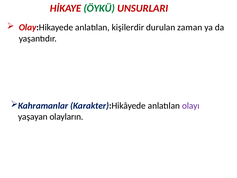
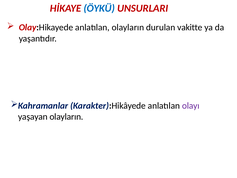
ÖYKÜ colour: green -> blue (99, 8)
anlatılan kişilerdir: kişilerdir -> olayların (128, 27)
zaman: zaman -> vakitte (190, 27)
